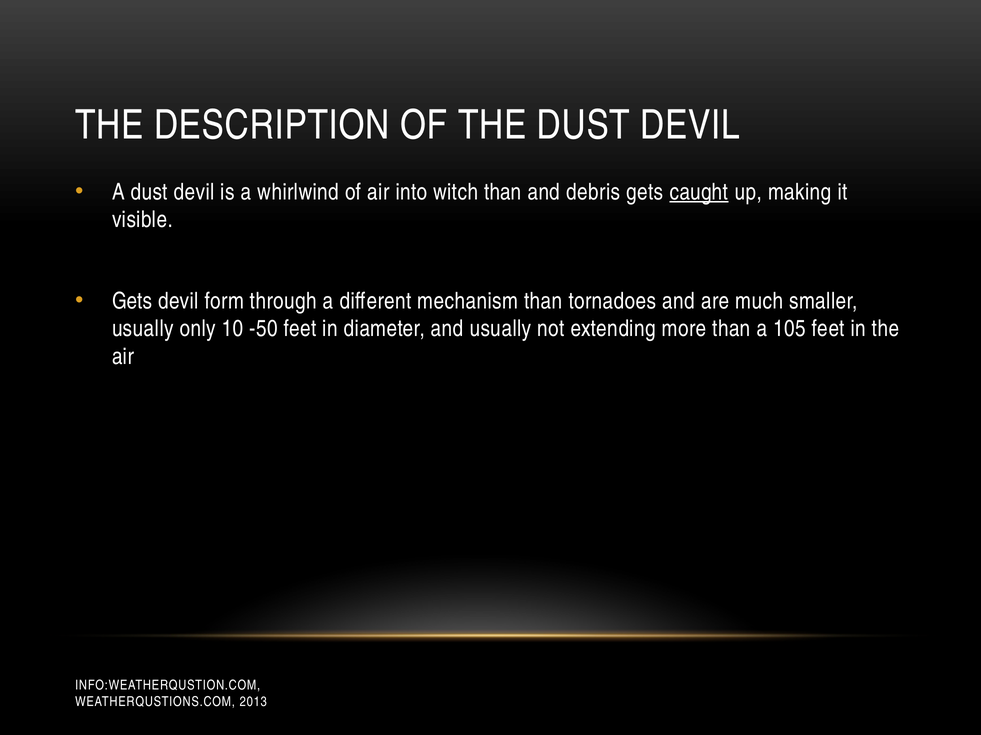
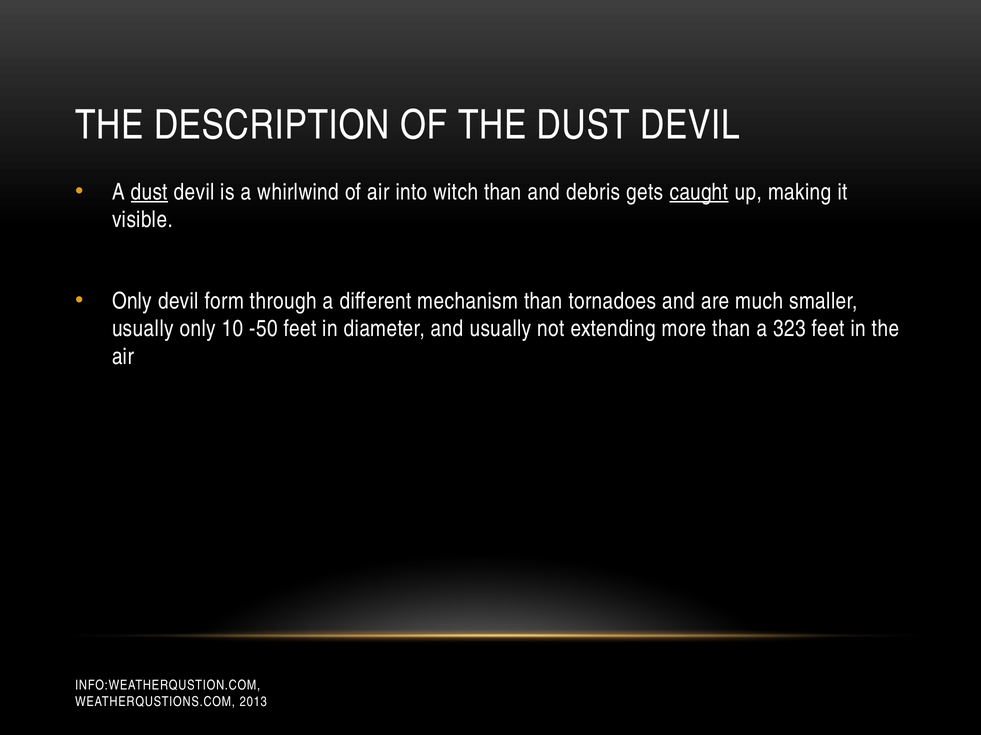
dust underline: none -> present (149, 192)
Gets: Gets -> Only (132, 301)
105: 105 -> 323 (790, 329)
